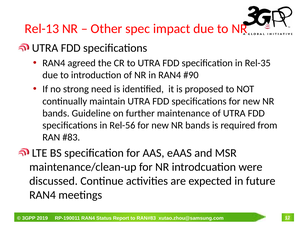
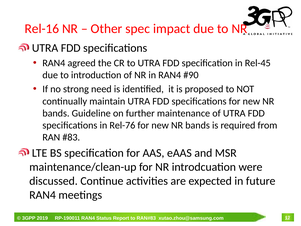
Rel-13: Rel-13 -> Rel-16 (42, 29)
Rel-35: Rel-35 -> Rel-45 (258, 63)
Rel-56: Rel-56 -> Rel-76 (122, 125)
